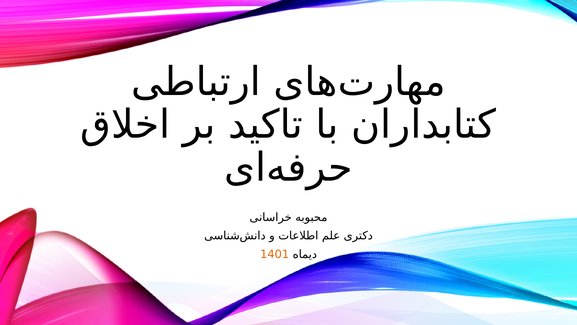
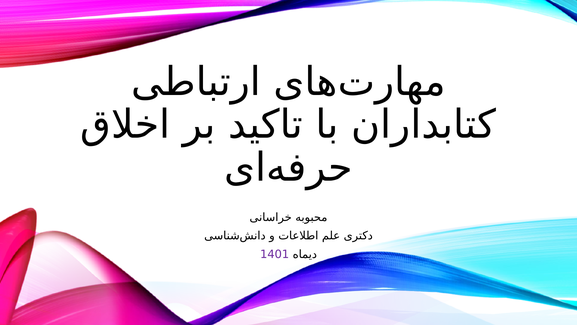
1401 colour: orange -> purple (275, 254)
